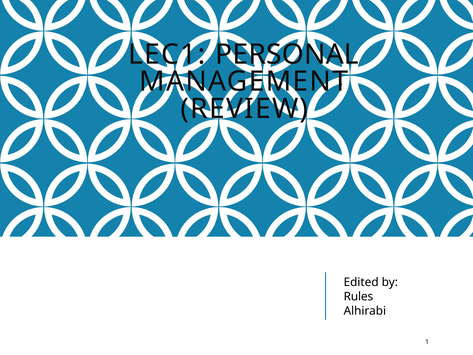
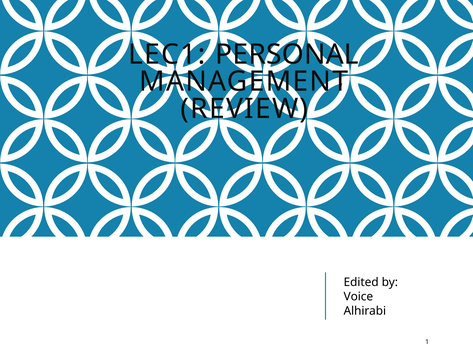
Rules: Rules -> Voice (358, 296)
